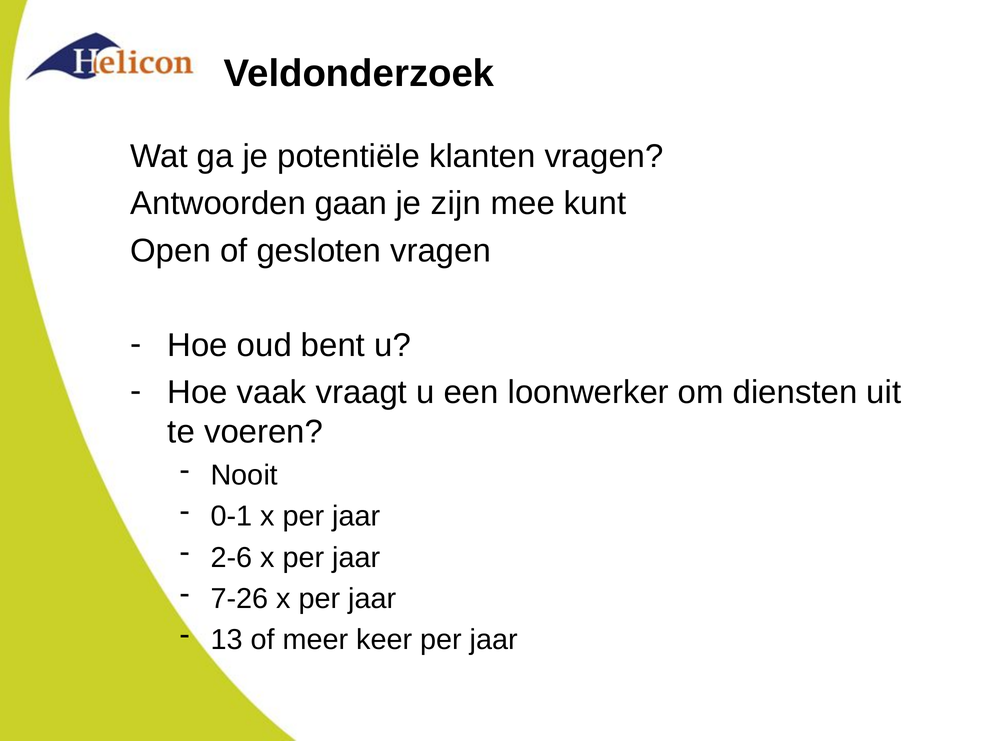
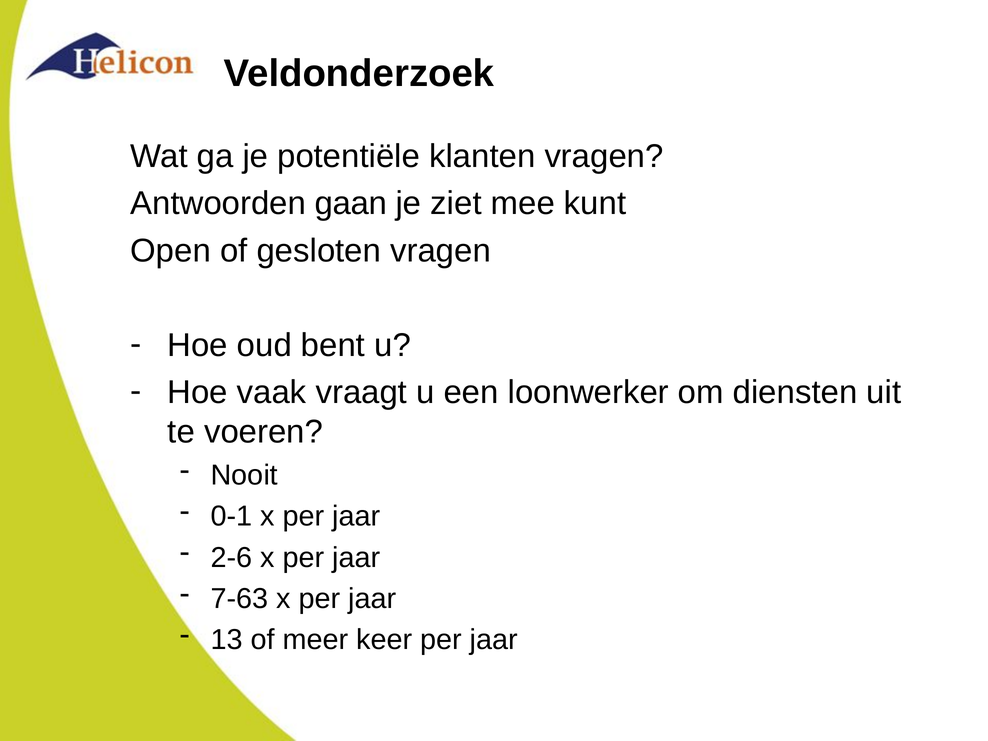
zijn: zijn -> ziet (456, 204)
7-26: 7-26 -> 7-63 (240, 599)
